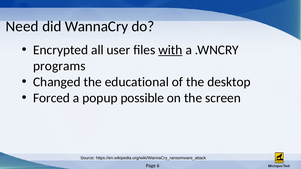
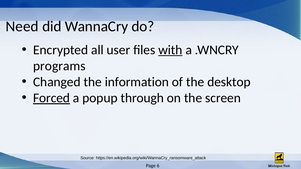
educational: educational -> information (137, 82)
Forced underline: none -> present (52, 98)
possible: possible -> through (142, 98)
